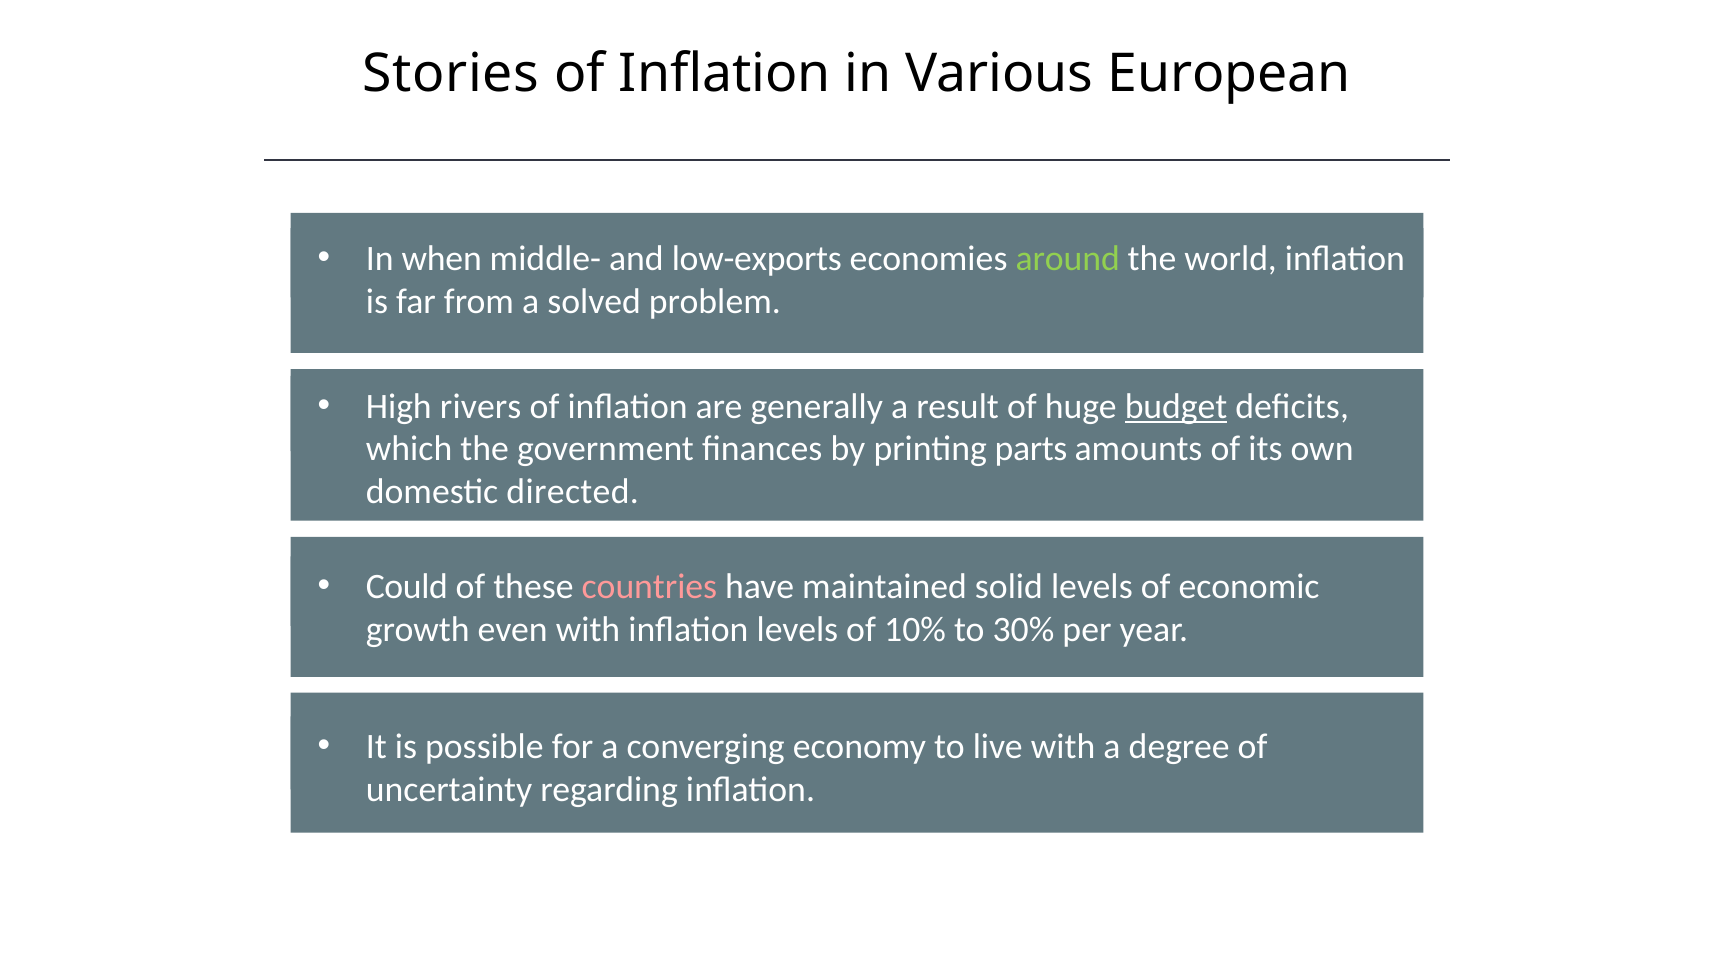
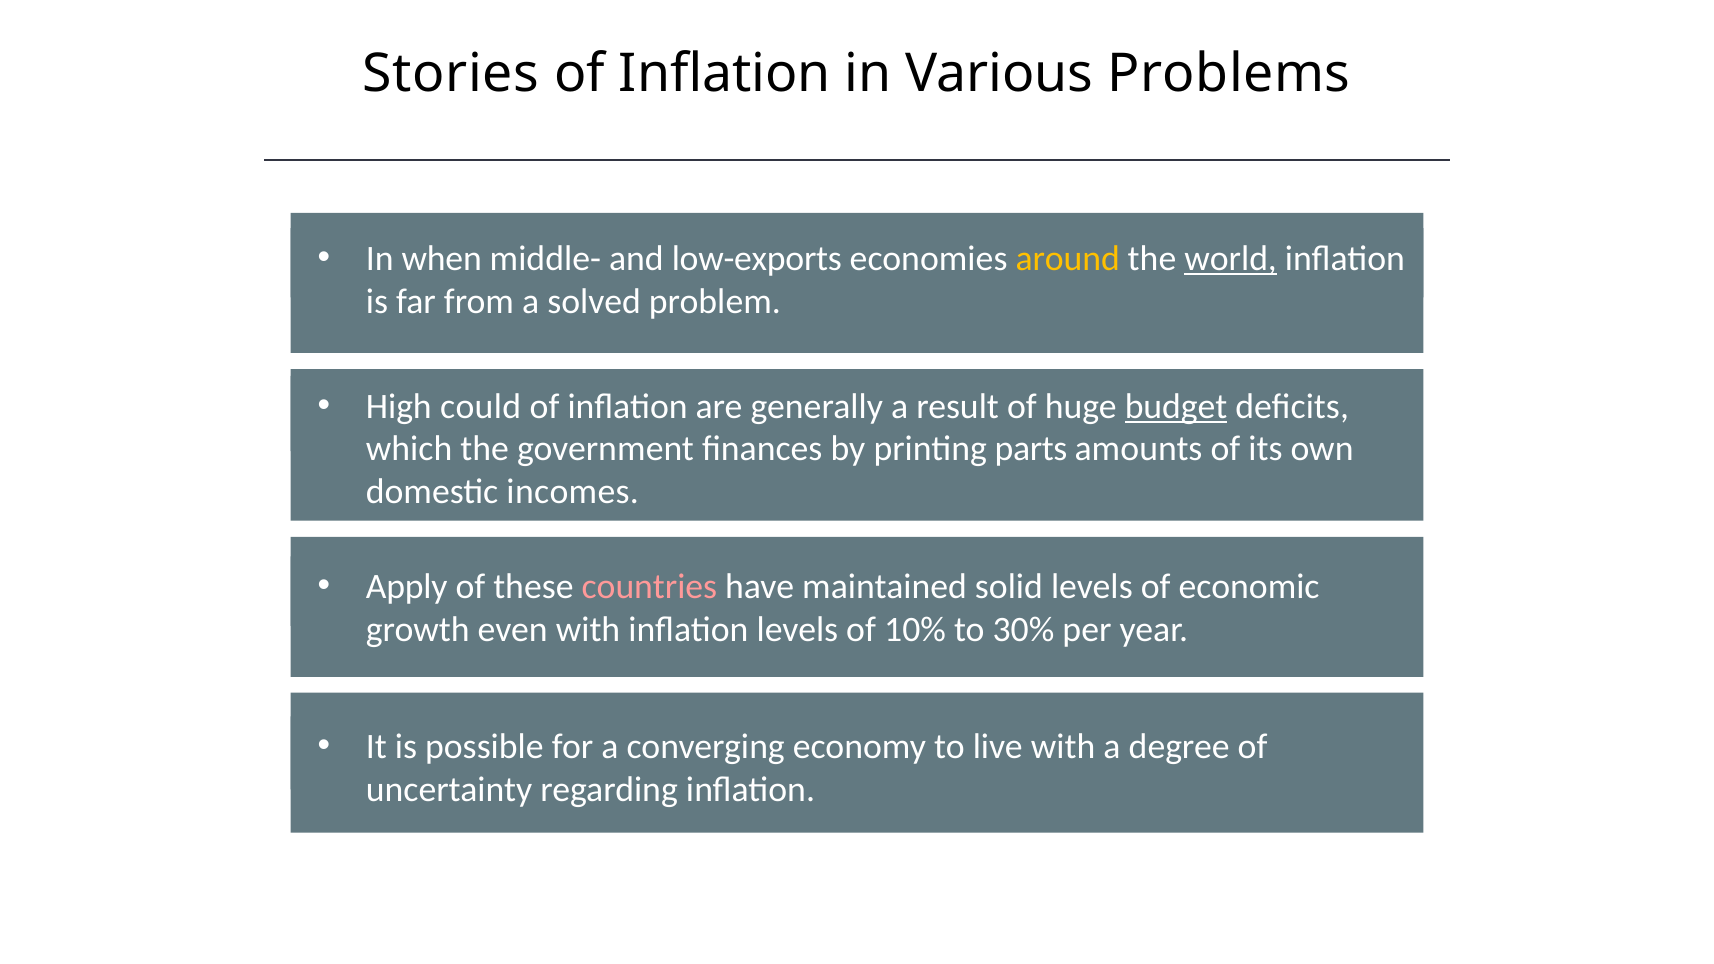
European: European -> Problems (1229, 74)
around colour: light green -> yellow (1068, 259)
world underline: none -> present (1231, 259)
rivers: rivers -> could (481, 406)
directed: directed -> incomes (573, 492)
Could: Could -> Apply (407, 587)
